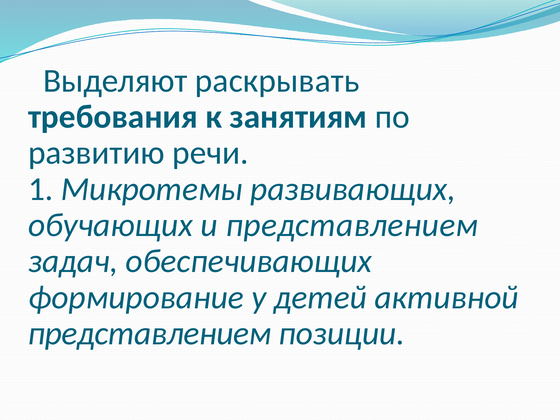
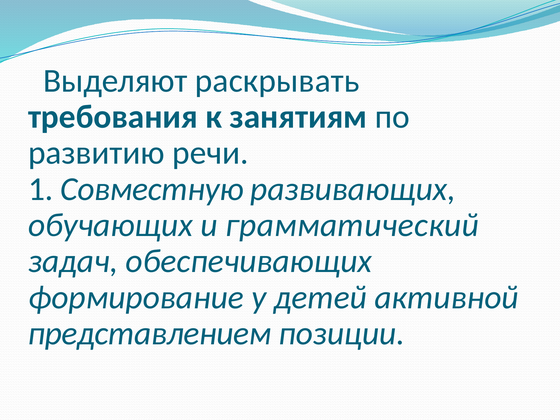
Микротемы: Микротемы -> Совместную (152, 189)
и представлением: представлением -> грамматический (352, 225)
